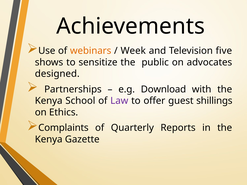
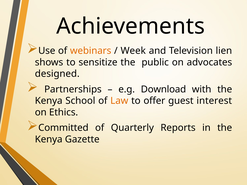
five: five -> lien (224, 51)
Law colour: purple -> orange (119, 101)
shillings: shillings -> interest (214, 101)
Complaints: Complaints -> Committed (63, 128)
